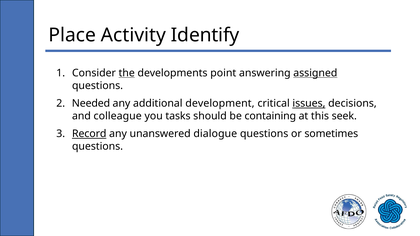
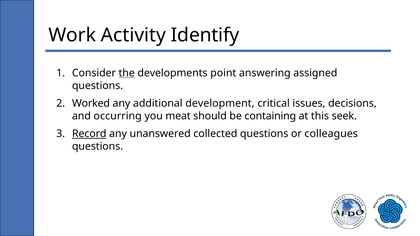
Place: Place -> Work (72, 35)
assigned underline: present -> none (315, 73)
Needed: Needed -> Worked (91, 103)
issues underline: present -> none (309, 103)
colleague: colleague -> occurring (118, 116)
tasks: tasks -> meat (178, 116)
dialogue: dialogue -> collected (215, 134)
sometimes: sometimes -> colleagues (331, 134)
